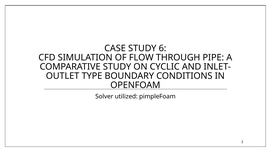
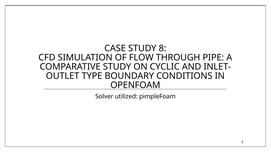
6: 6 -> 8 (162, 48)
